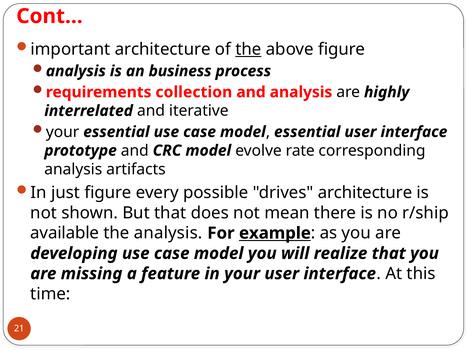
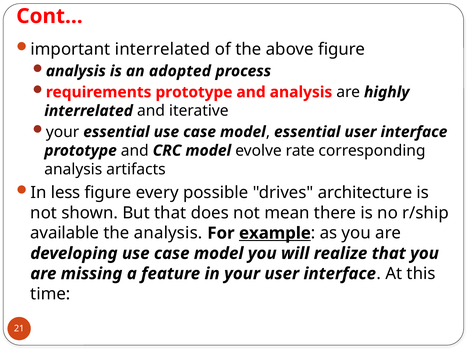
important architecture: architecture -> interrelated (163, 49)
the underline: present -> none (248, 49)
business: business -> adopted (180, 71)
requirements collection: collection -> prototype (194, 92)
just: just -> less (66, 193)
